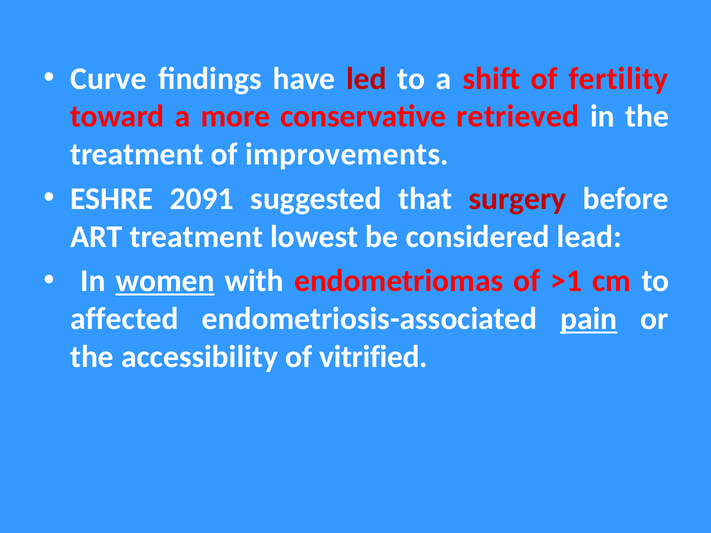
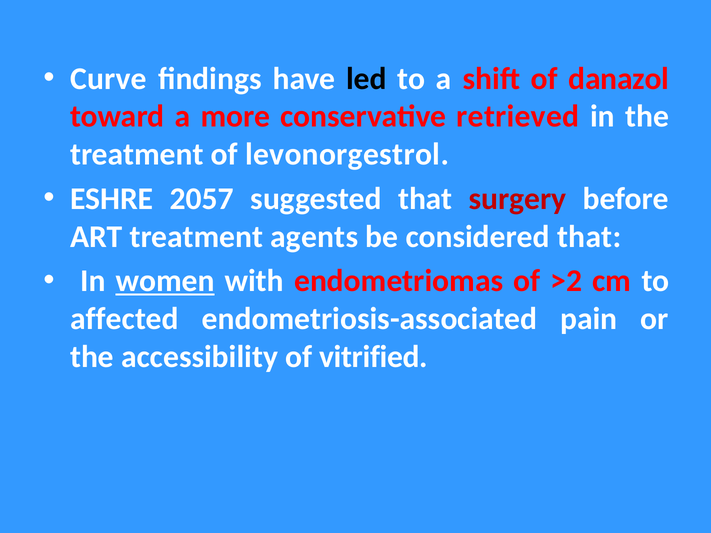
led colour: red -> black (366, 79)
fertility: fertility -> danazol (619, 79)
improvements: improvements -> levonorgestrol (347, 155)
2091: 2091 -> 2057 (202, 199)
lowest: lowest -> agents (314, 237)
considered lead: lead -> that (589, 237)
>1: >1 -> >2 (566, 281)
pain underline: present -> none (589, 319)
